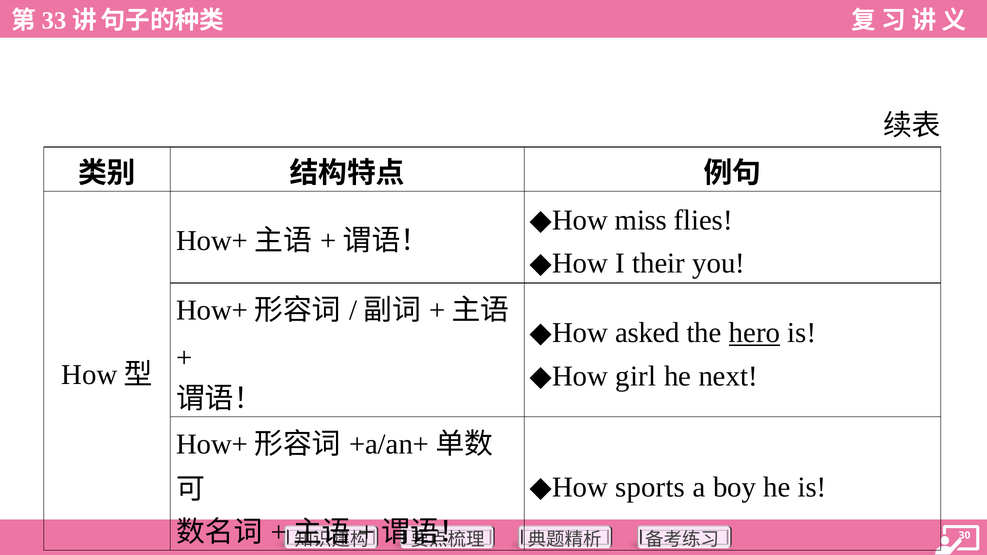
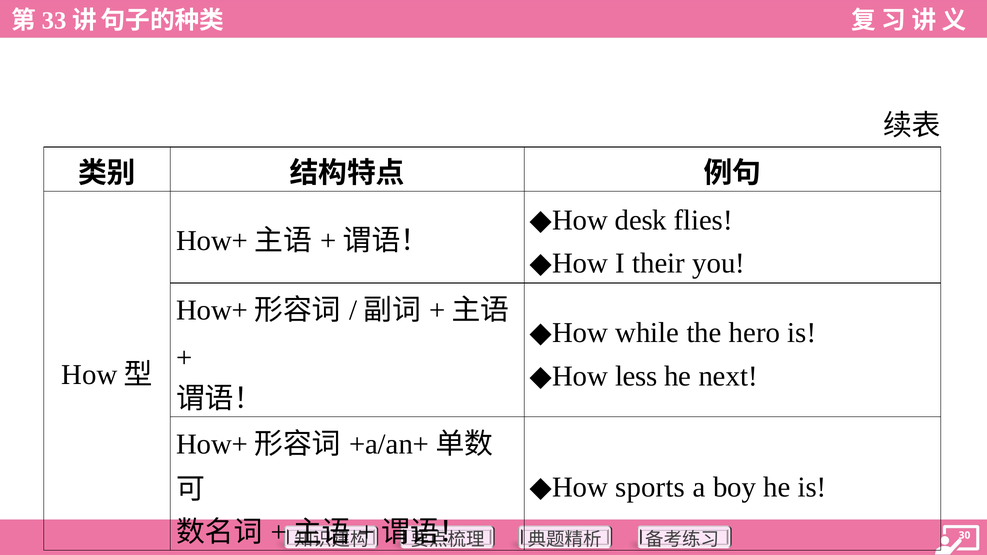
miss: miss -> desk (641, 220)
asked: asked -> while (647, 333)
hero underline: present -> none (754, 333)
girl: girl -> less (636, 376)
